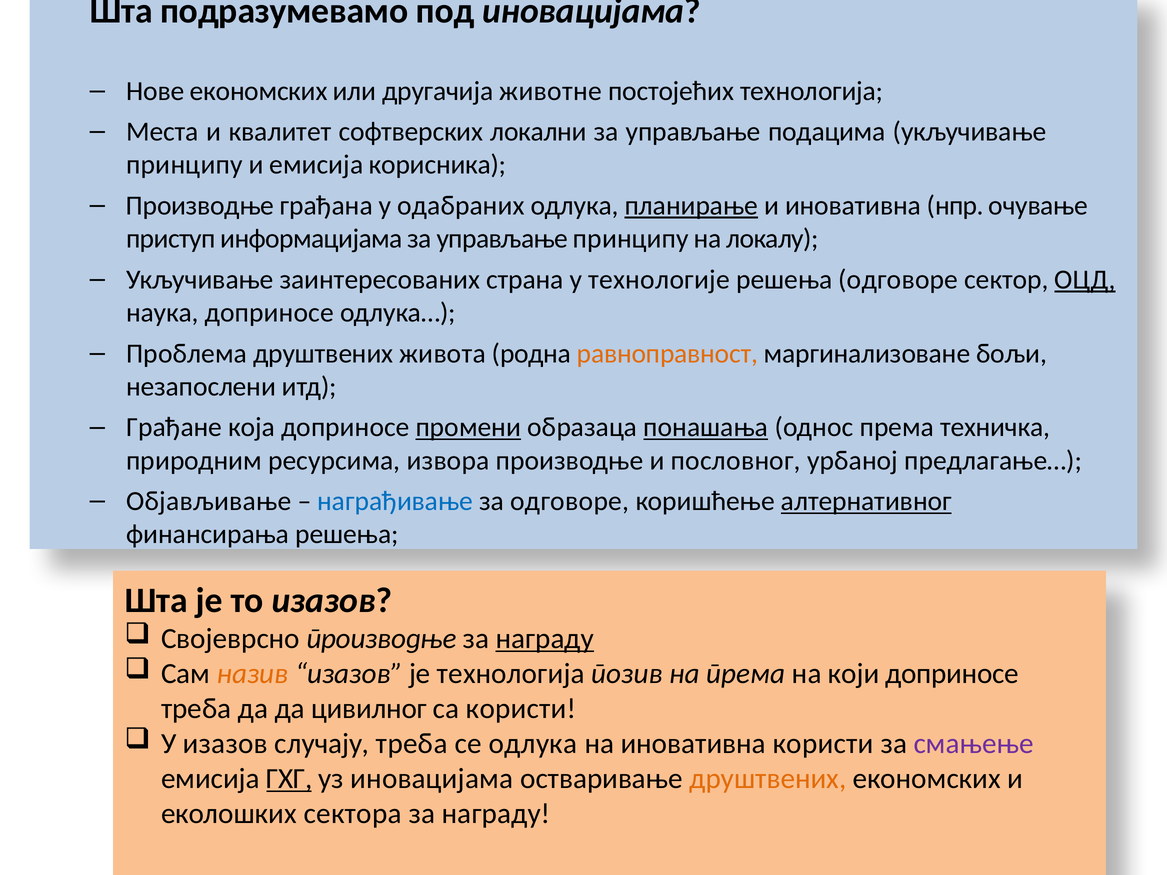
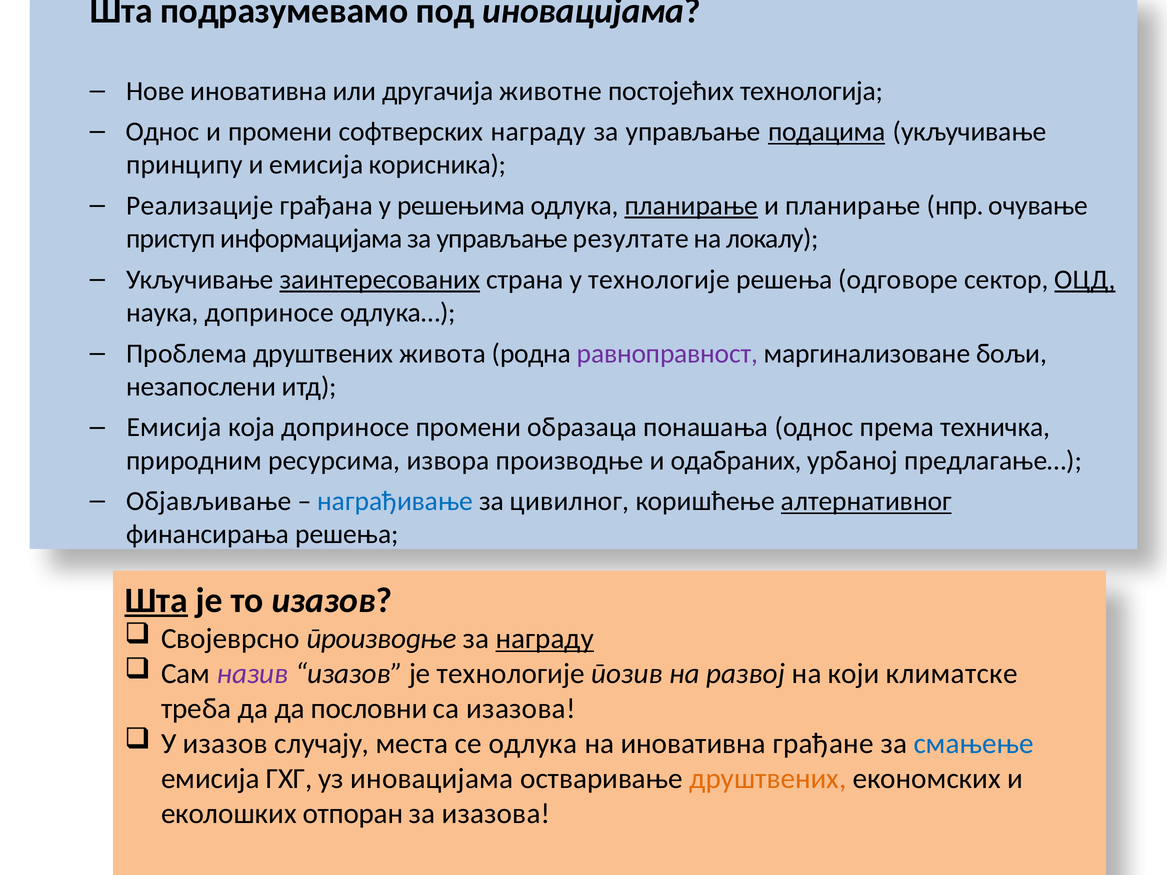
Нове економских: економских -> иновативна (259, 91)
Места: Места -> Однос (163, 132)
и квалитет: квалитет -> промени (280, 132)
софтверских локални: локални -> награду (538, 132)
подацима underline: none -> present (827, 132)
Производње: Производње -> Реализације (200, 206)
одабраних: одабраних -> решењима (461, 206)
и иновативна: иновативна -> планирање (853, 206)
управљање принципу: принципу -> резултате (631, 239)
заинтересованих underline: none -> present (380, 280)
равноправност colour: orange -> purple (667, 354)
Грађане: Грађане -> Емисија (174, 428)
промени underline: present -> none (468, 428)
понашања underline: present -> none (706, 428)
пословног: пословног -> одабраних (736, 461)
за одговоре: одговоре -> цивилног (570, 501)
Шта underline: none -> present (156, 601)
назив colour: orange -> purple (253, 674)
је технологија: технологија -> технологије (511, 674)
на према: према -> развој (746, 674)
који доприносе: доприносе -> климатске (952, 674)
цивилног: цивилног -> пословни (369, 709)
са користи: користи -> изазова (521, 709)
случају треба: треба -> места (412, 744)
иновативна користи: користи -> грађане (823, 744)
смањење colour: purple -> blue (974, 744)
ГХГ underline: present -> none (289, 779)
сектора: сектора -> отпоран (353, 814)
награду: награду -> изазова (496, 814)
